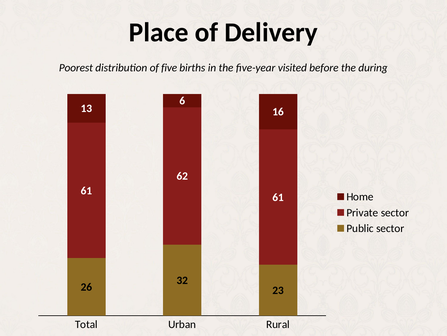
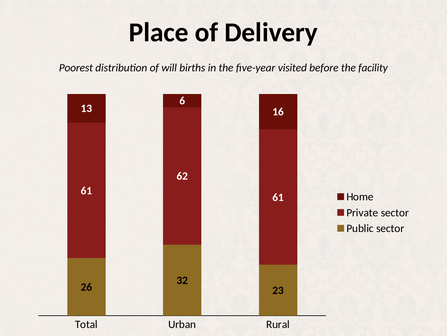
five: five -> will (169, 68)
during: during -> facility (373, 68)
